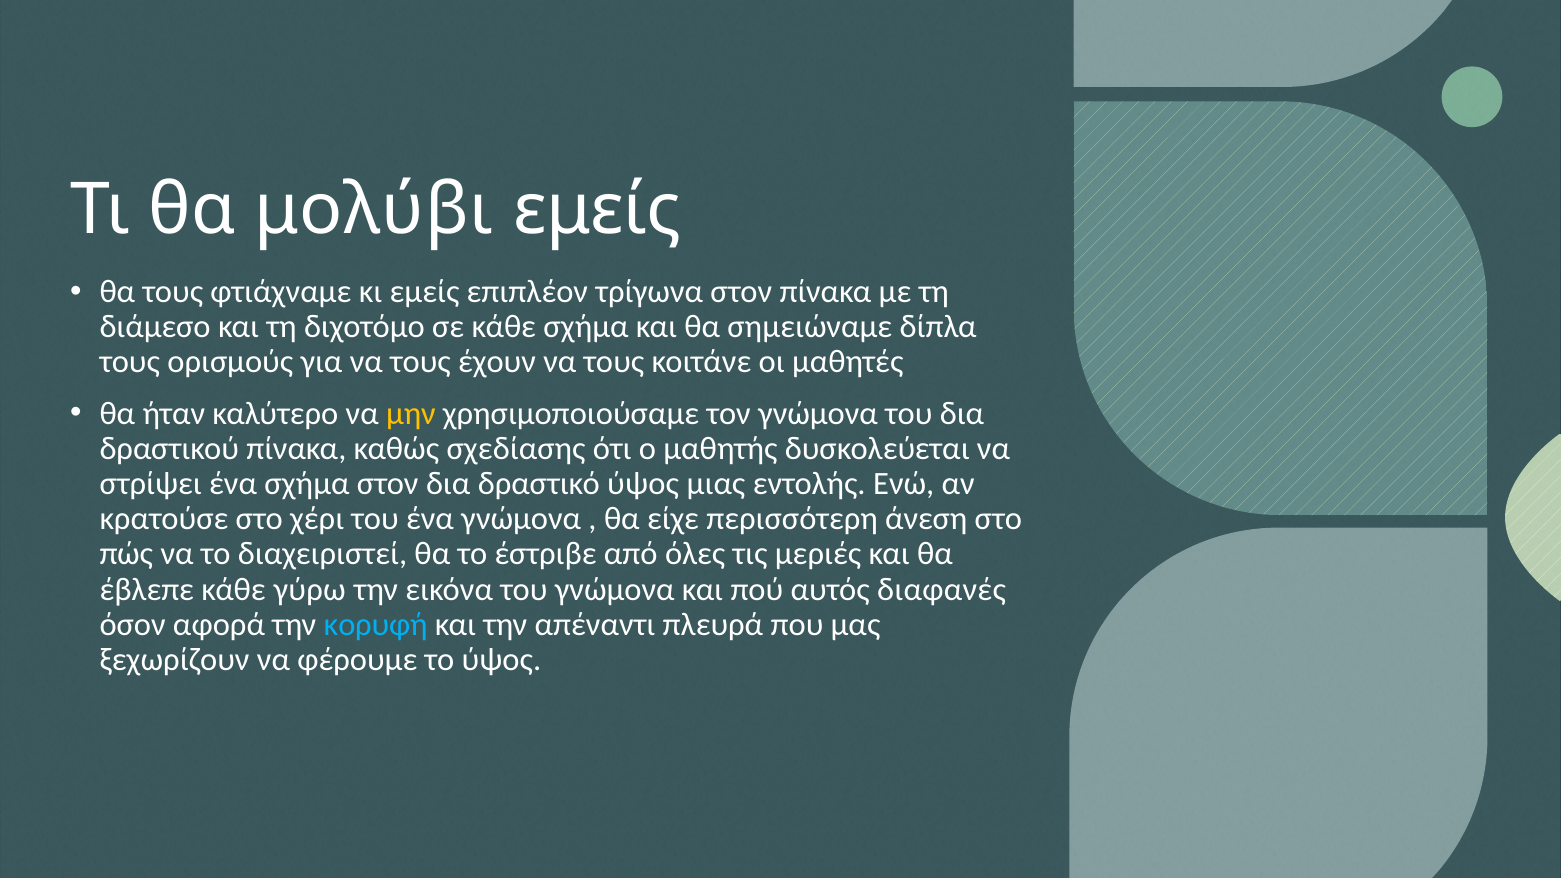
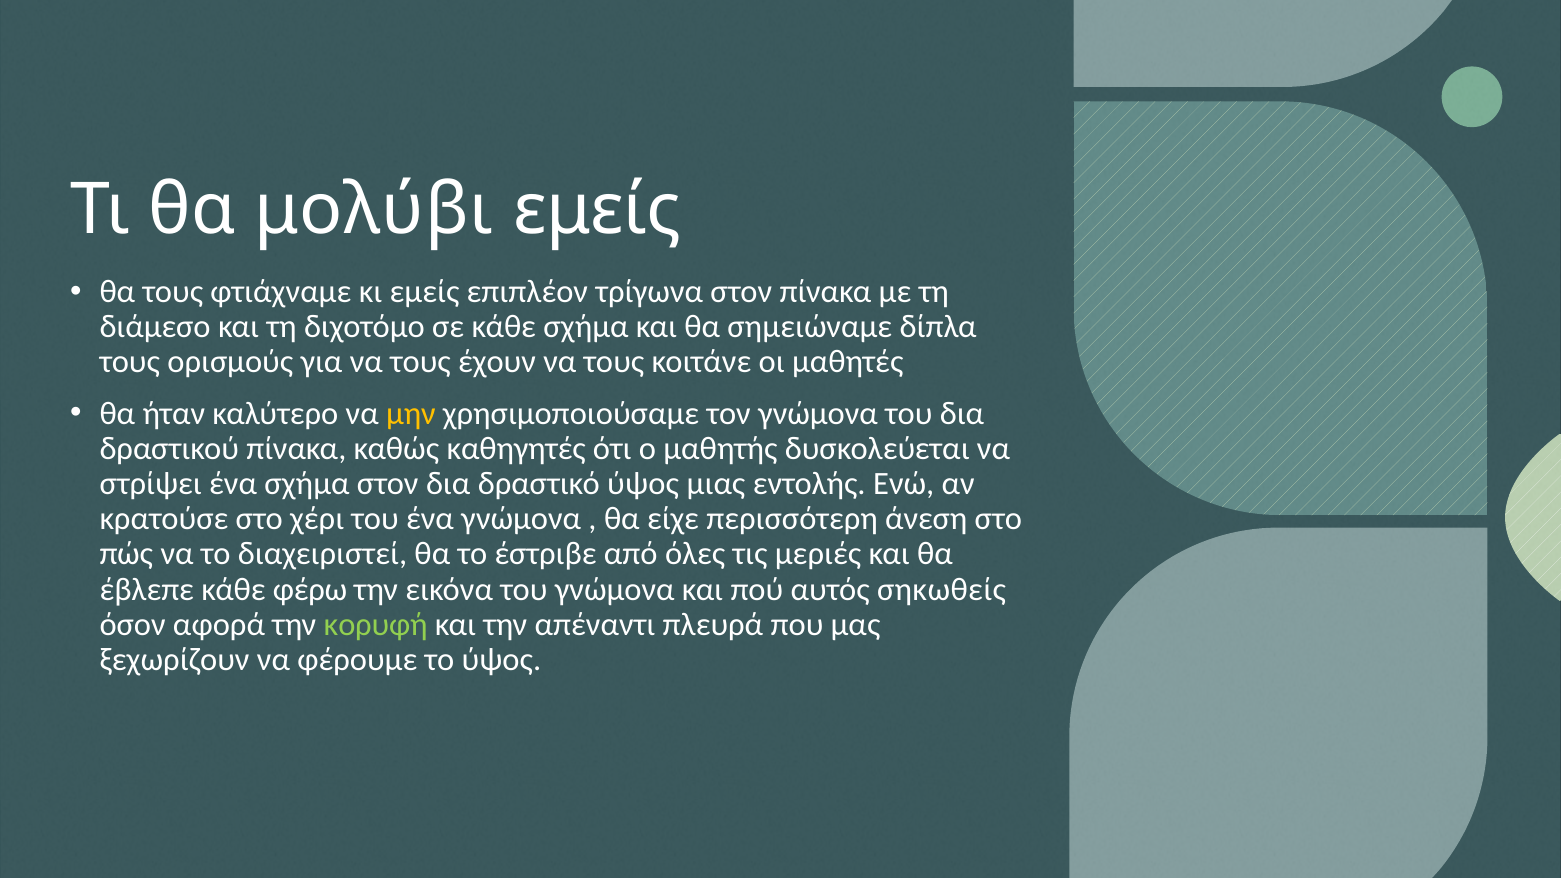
σχεδίασης: σχεδίασης -> καθηγητές (516, 449)
γύρω: γύρω -> φέρω (310, 589)
διαφανές: διαφανές -> σηκωθείς (941, 589)
κορυφή colour: light blue -> light green (376, 625)
